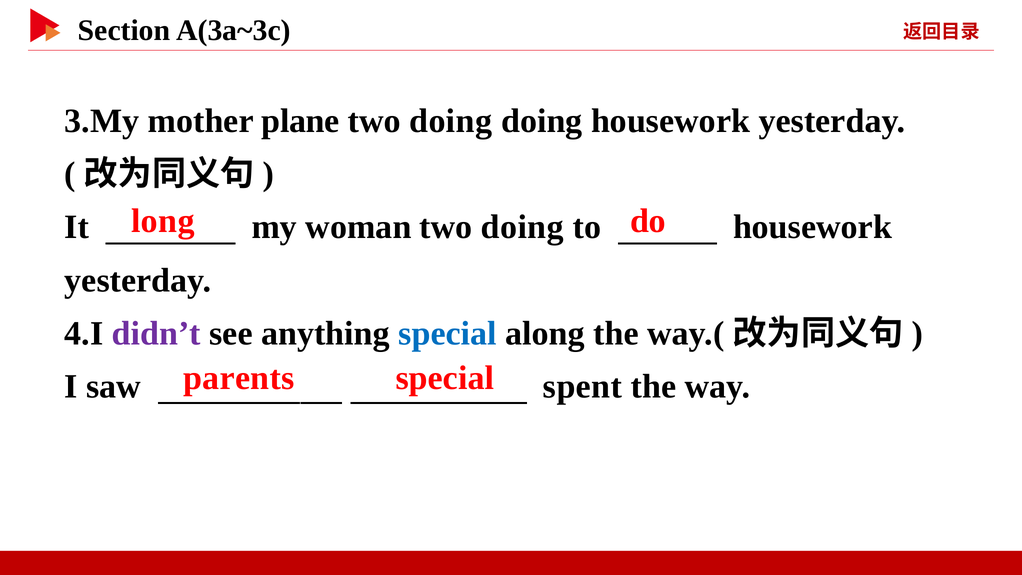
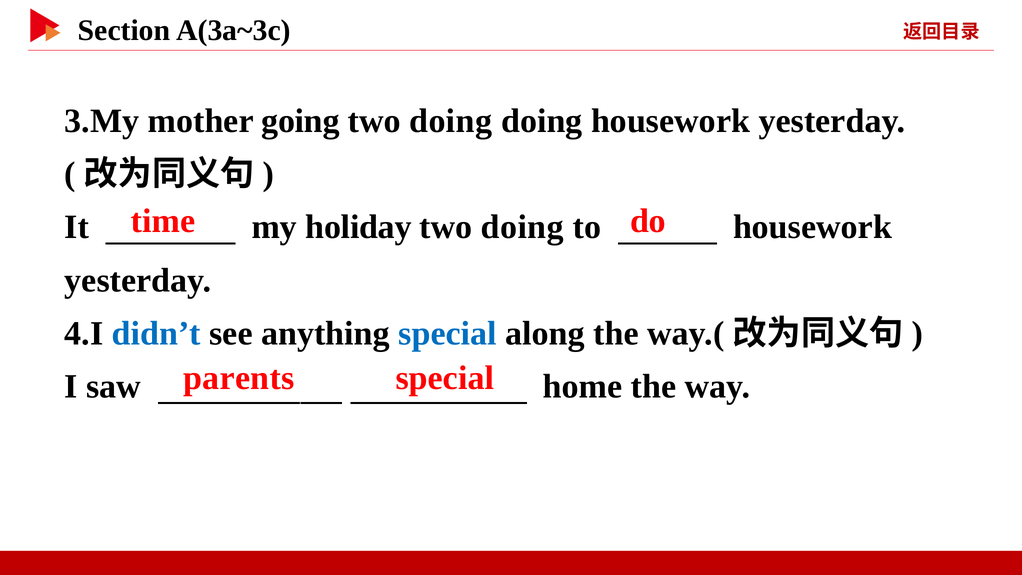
plane: plane -> going (301, 121)
long: long -> time (163, 221)
woman: woman -> holiday (359, 227)
didn’t colour: purple -> blue (156, 333)
spent: spent -> home (583, 387)
